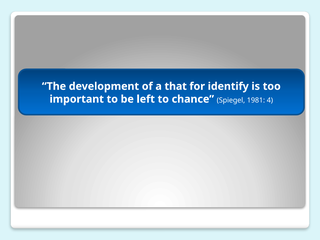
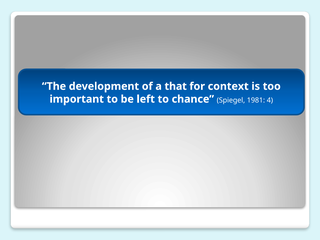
identify: identify -> context (228, 86)
